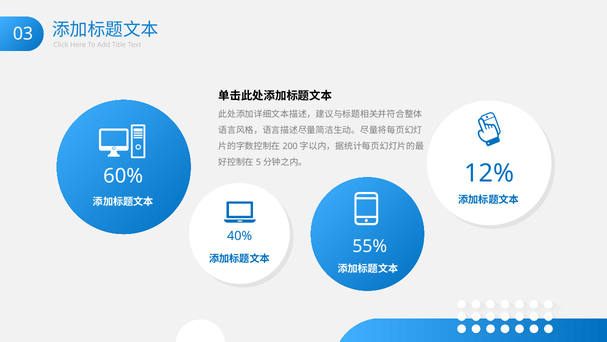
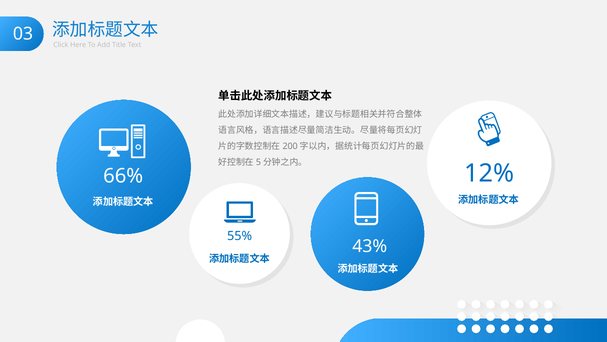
60%: 60% -> 66% (123, 176)
40%: 40% -> 55% (240, 235)
55%: 55% -> 43% (370, 246)
